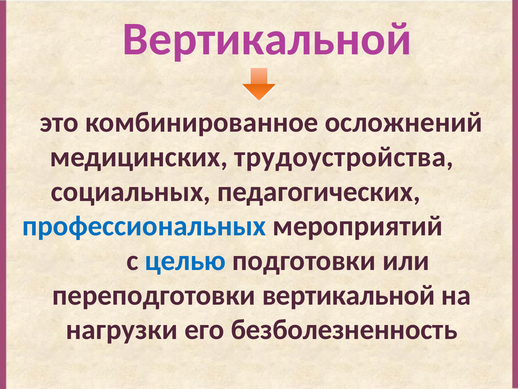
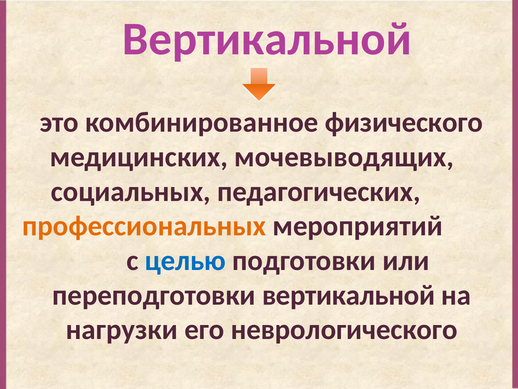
осложнений: осложнений -> физического (404, 122)
трудоустройства: трудоустройства -> мочевыводящих (344, 157)
профессиональных colour: blue -> orange (144, 226)
безболезненность: безболезненность -> неврологического (344, 329)
